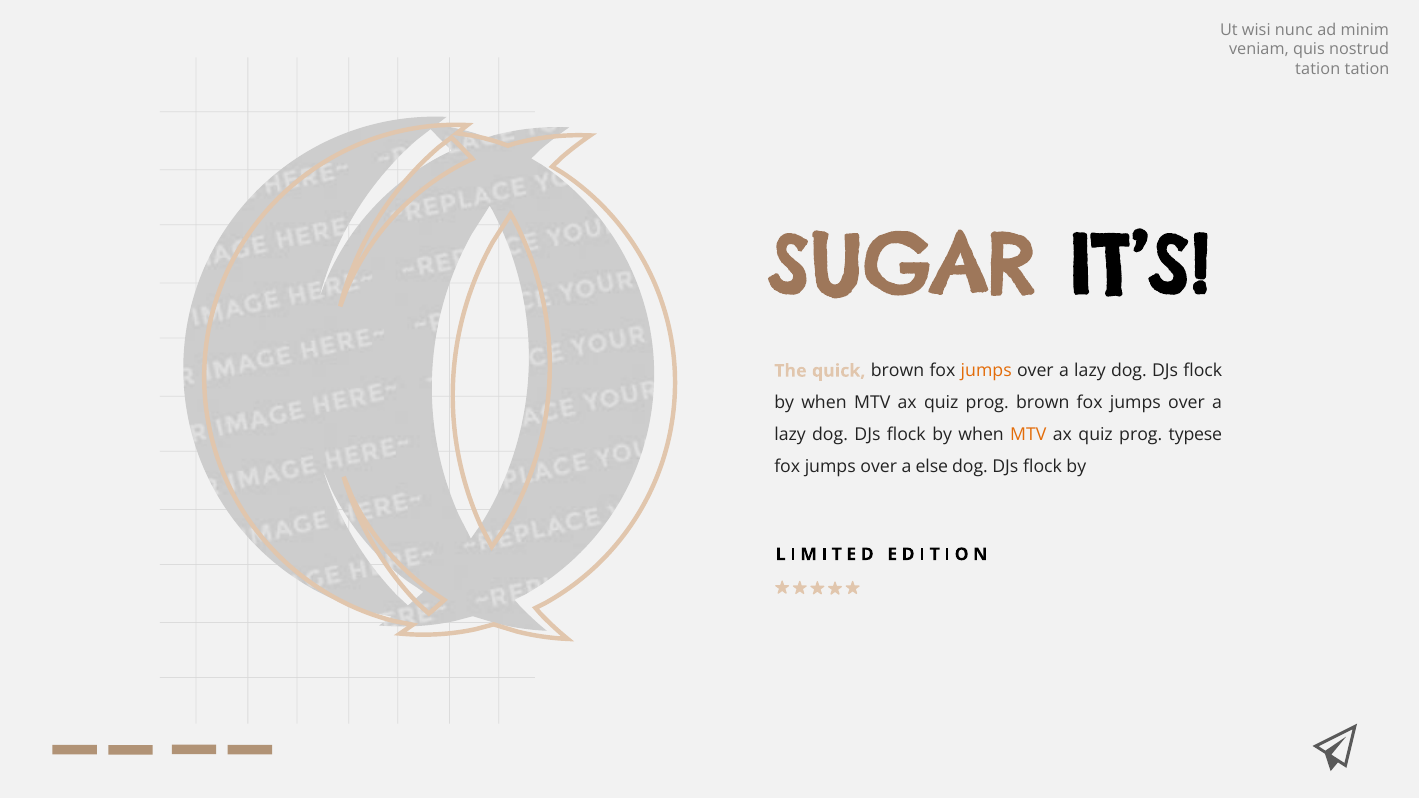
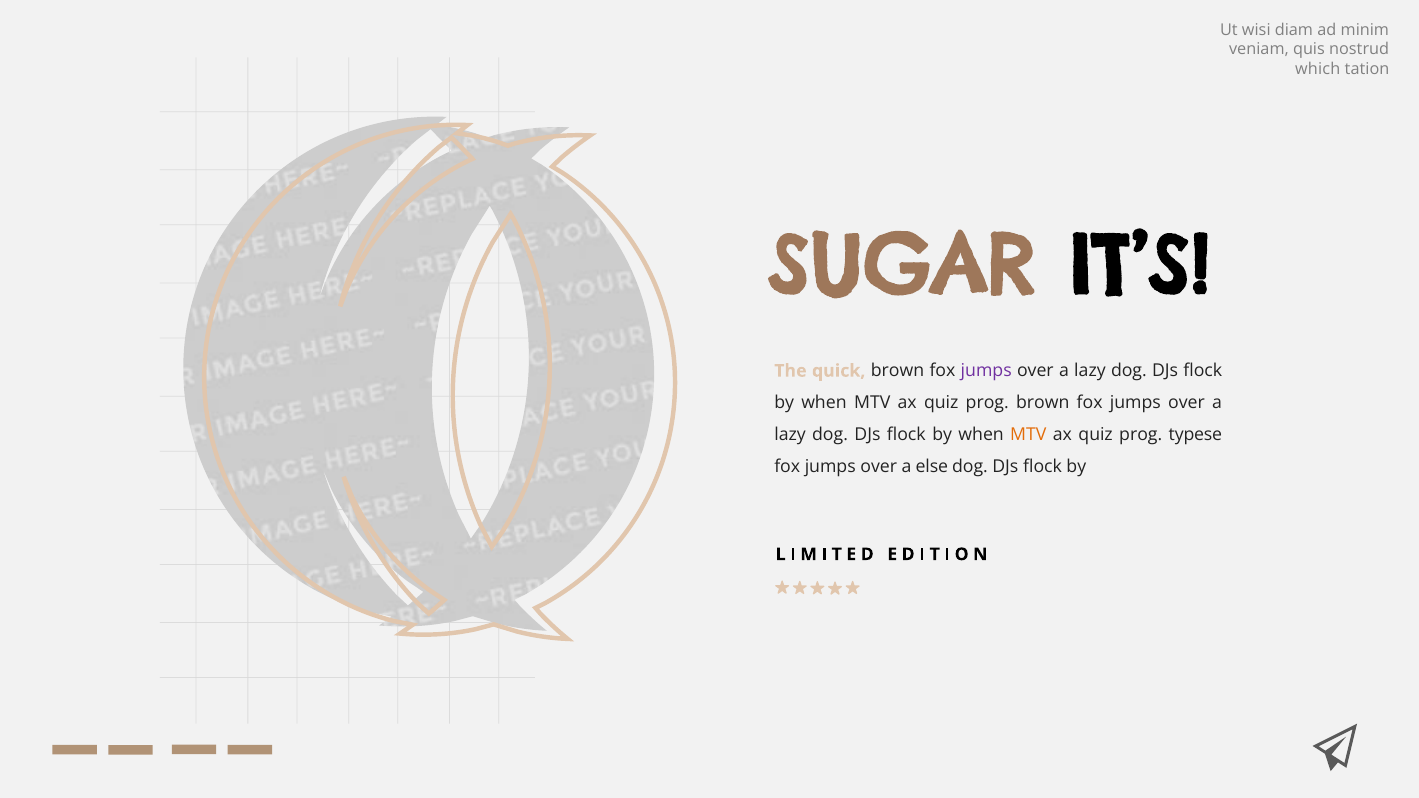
nunc: nunc -> diam (1294, 30)
tation: tation -> which (1318, 69)
jumps colour: orange -> purple (986, 371)
